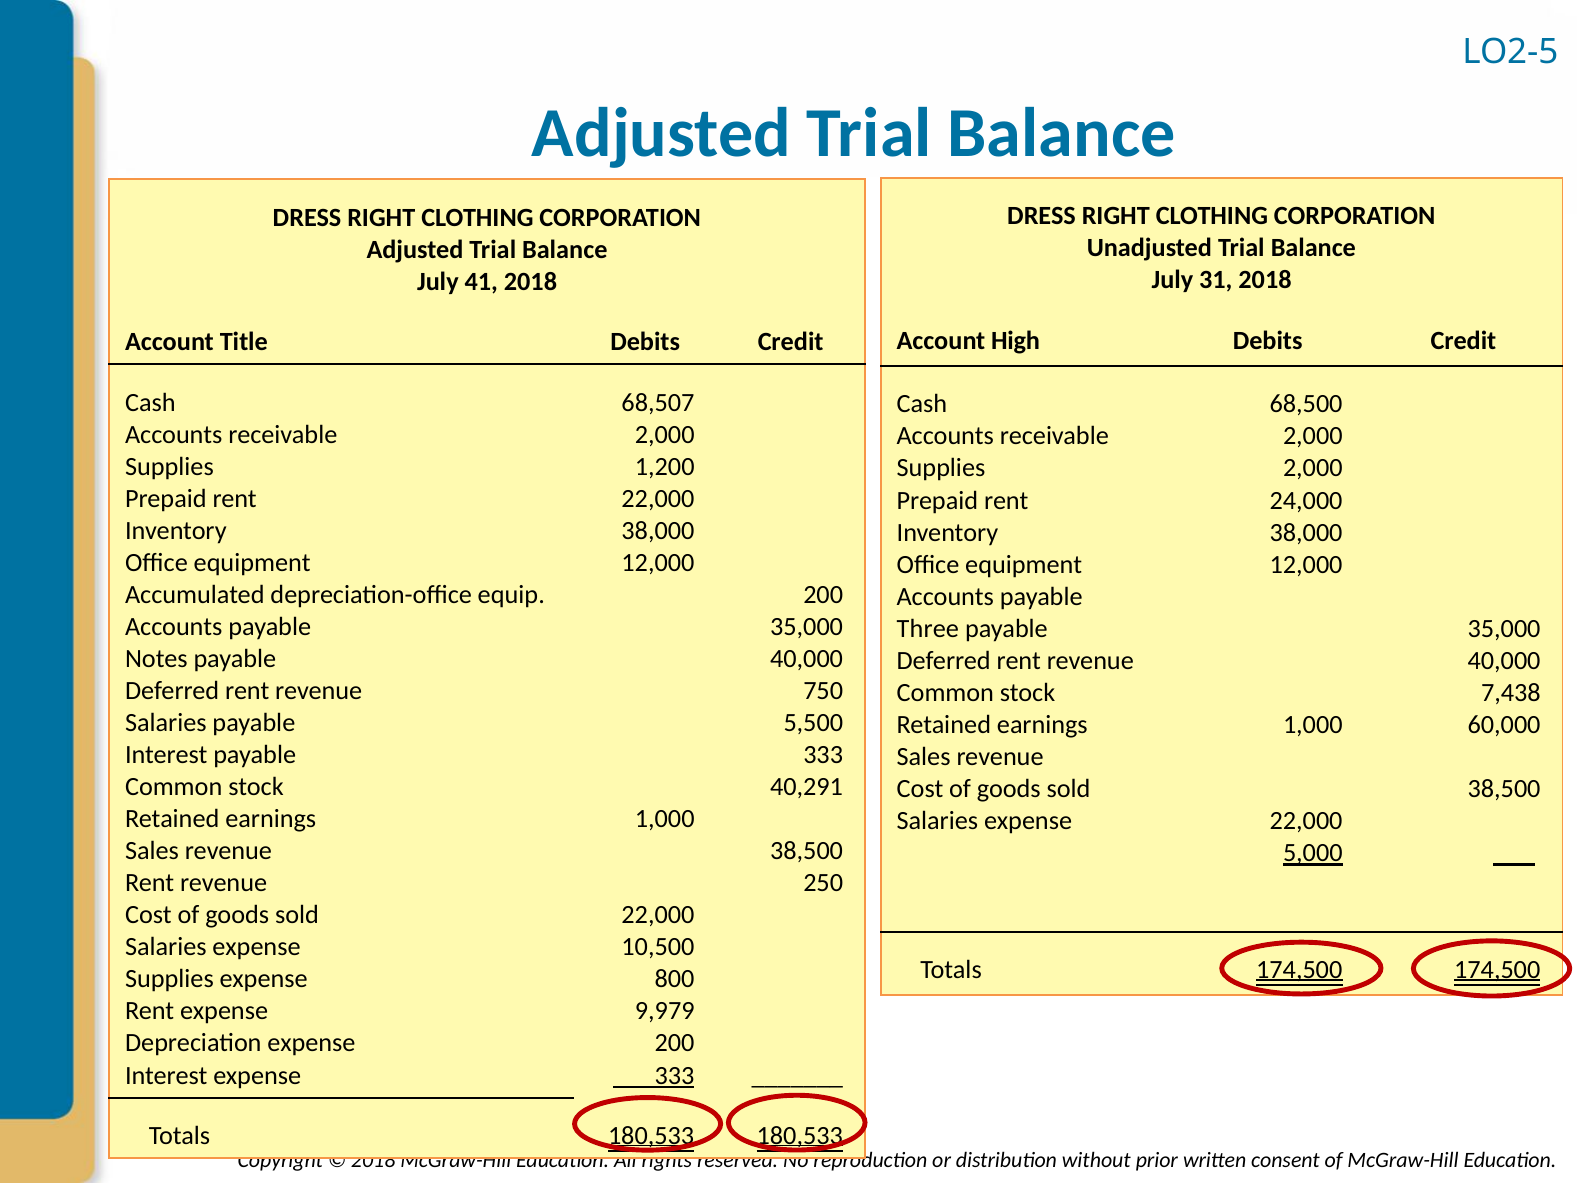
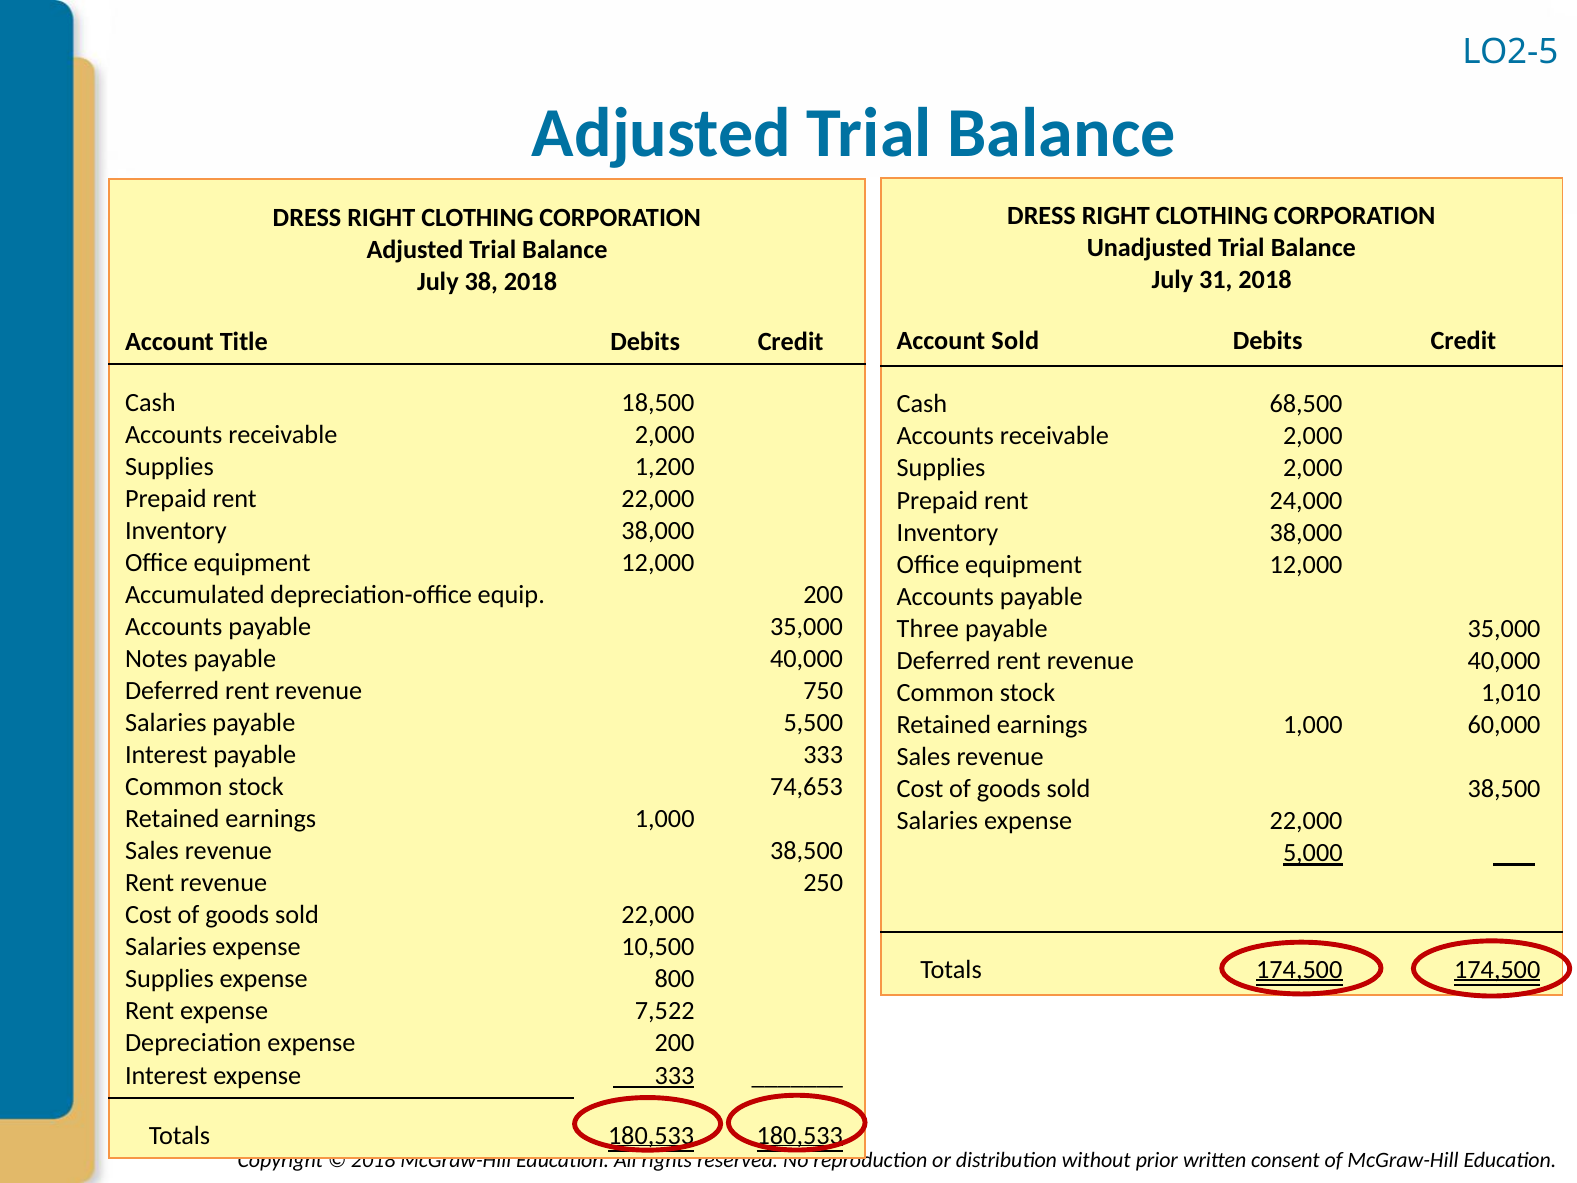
41: 41 -> 38 (481, 281)
Account High: High -> Sold (1015, 341)
68,507: 68,507 -> 18,500 (658, 402)
7,438: 7,438 -> 1,010 (1511, 692)
40,291: 40,291 -> 74,653 (807, 787)
9,979: 9,979 -> 7,522 (665, 1011)
